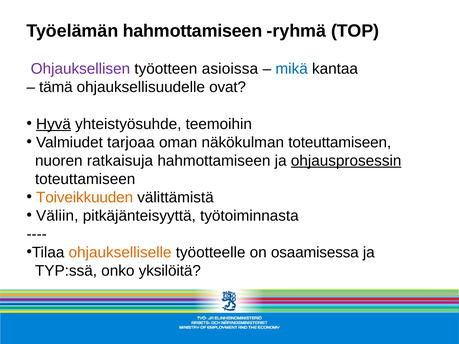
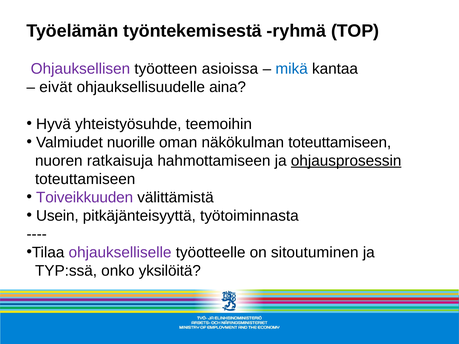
Työelämän hahmottamiseen: hahmottamiseen -> työntekemisestä (193, 31)
tämä: tämä -> eivät (56, 87)
ovat: ovat -> aina (228, 87)
Hyvä underline: present -> none (53, 124)
tarjoaa: tarjoaa -> nuorille (131, 142)
Toiveikkuuden colour: orange -> purple (85, 198)
Väliin: Väliin -> Usein (57, 216)
ohjaukselliselle colour: orange -> purple (120, 253)
osaamisessa: osaamisessa -> sitoutuminen (315, 253)
